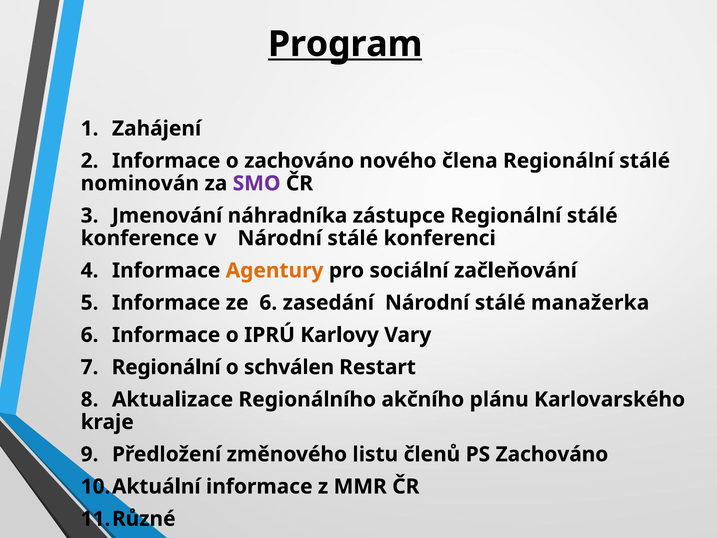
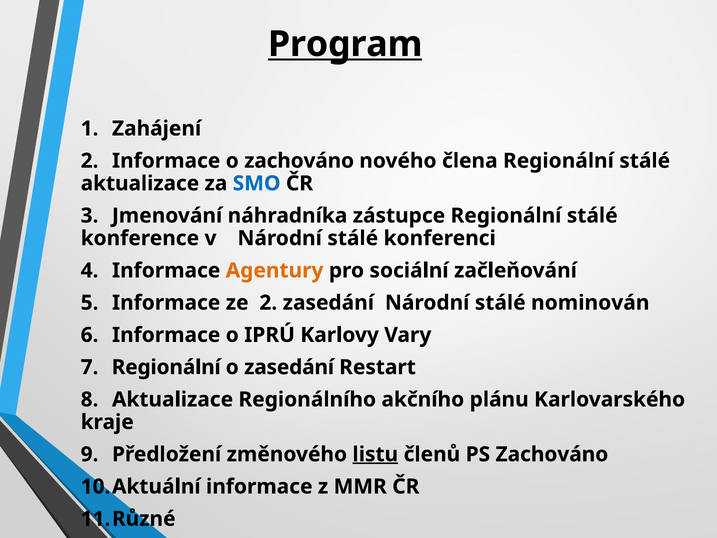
nominován: nominován -> aktualizace (140, 183)
SMO colour: purple -> blue (257, 183)
ze 6: 6 -> 2 (268, 303)
manažerka: manažerka -> nominován (590, 303)
o schválen: schválen -> zasedání (289, 367)
listu underline: none -> present (375, 454)
